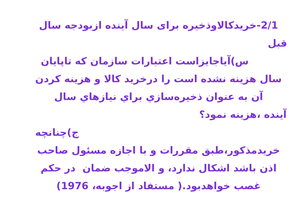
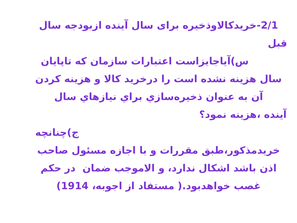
1976: 1976 -> 1914 (75, 186)
